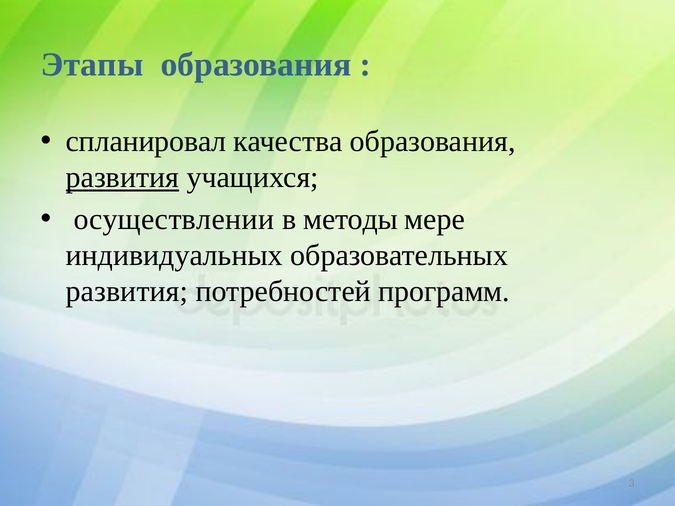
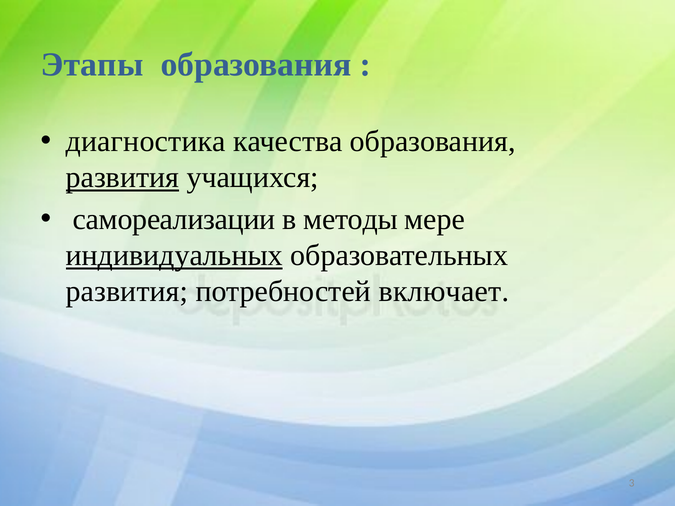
спланировал: спланировал -> диагностика (146, 142)
осуществлении: осуществлении -> самореализации (174, 220)
индивидуальных underline: none -> present (174, 256)
программ: программ -> включает (444, 292)
